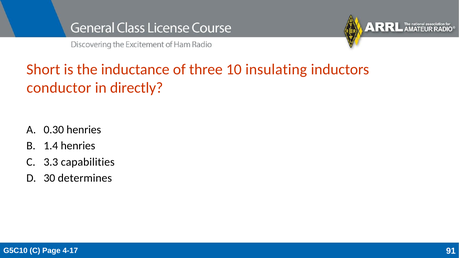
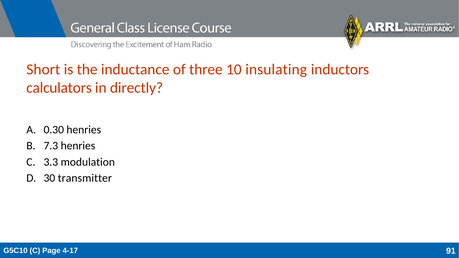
conductor: conductor -> calculators (59, 88)
1.4: 1.4 -> 7.3 (51, 146)
capabilities: capabilities -> modulation (88, 162)
determines: determines -> transmitter (85, 178)
